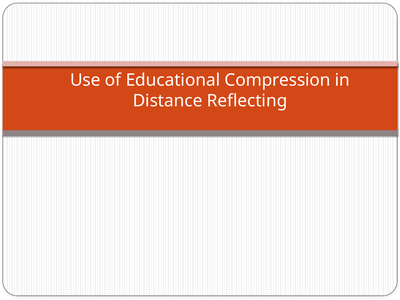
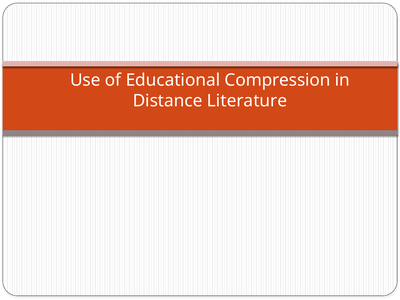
Reflecting: Reflecting -> Literature (247, 101)
